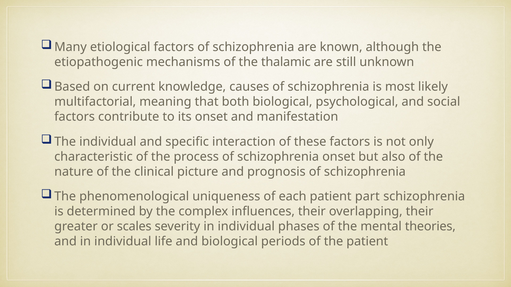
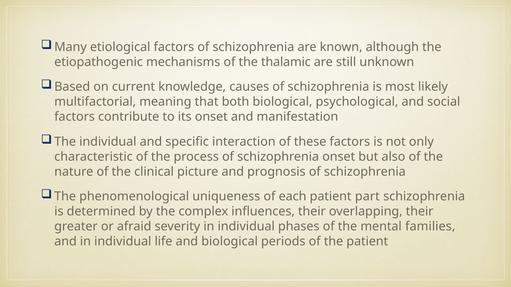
scales: scales -> afraid (134, 227)
theories: theories -> families (430, 227)
